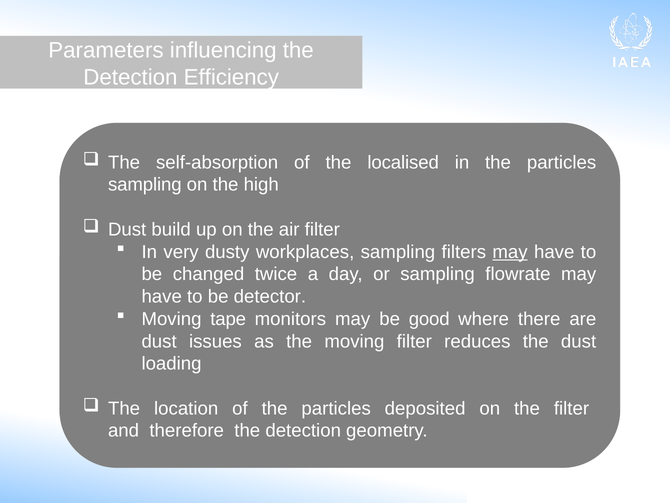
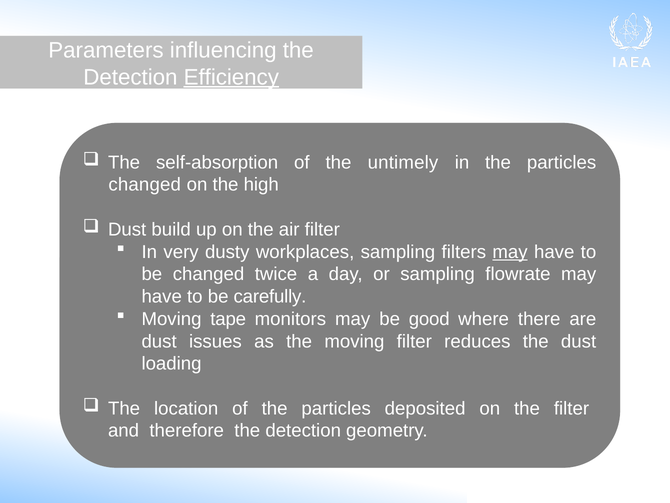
Efficiency underline: none -> present (231, 77)
localised: localised -> untimely (403, 162)
sampling: sampling -> changed (145, 185)
detector: detector -> carefully (270, 296)
